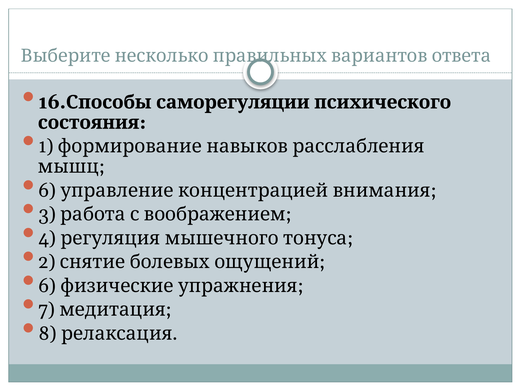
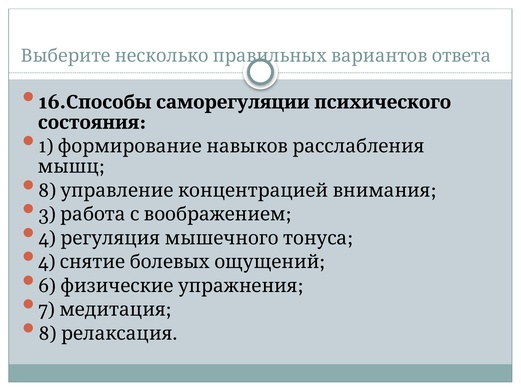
6: 6 -> 8 (47, 190)
2: 2 -> 4 (47, 262)
